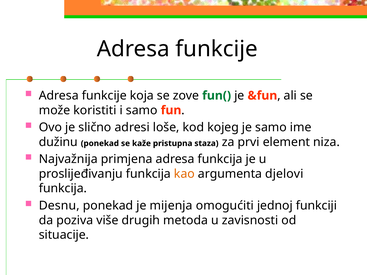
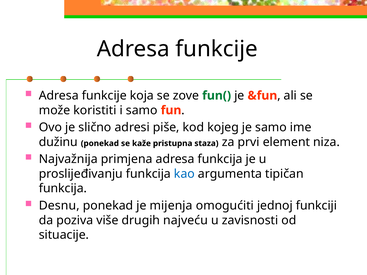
loše: loše -> piše (166, 127)
kao colour: orange -> blue (184, 174)
djelovi: djelovi -> tipičan (284, 174)
metoda: metoda -> najveću (186, 220)
